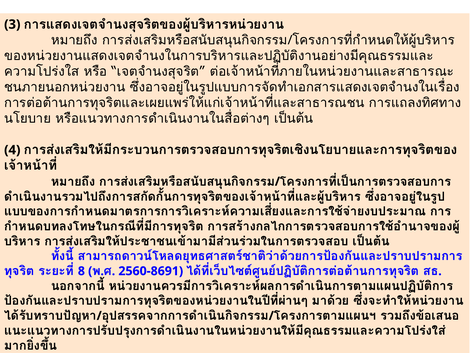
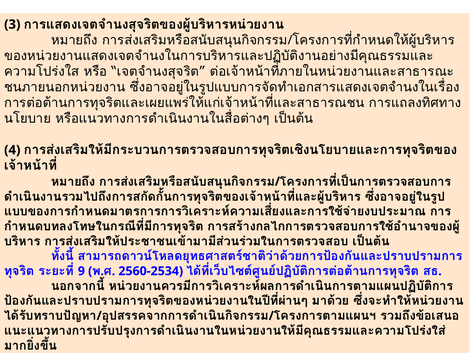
8: 8 -> 9 (81, 271)
2560-8691: 2560-8691 -> 2560-2534 (151, 271)
